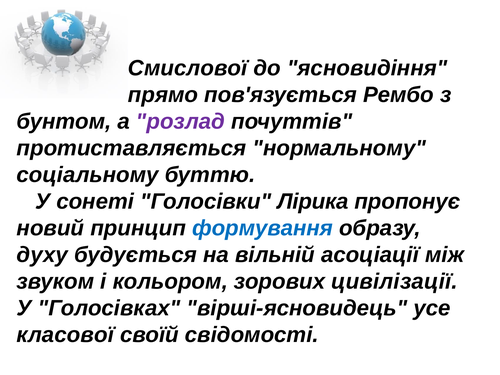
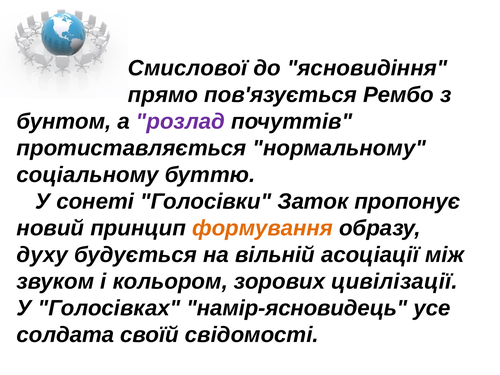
Лірика: Лірика -> Заток (313, 202)
формування colour: blue -> orange (263, 228)
вірші-ясновидець: вірші-ясновидець -> намір-ясновидець (297, 308)
класової: класової -> солдата (65, 335)
